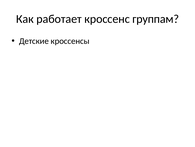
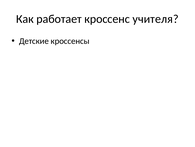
группам: группам -> учителя (156, 19)
